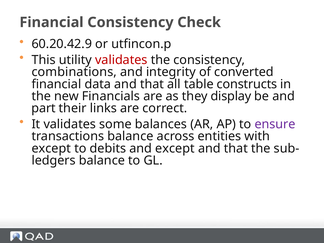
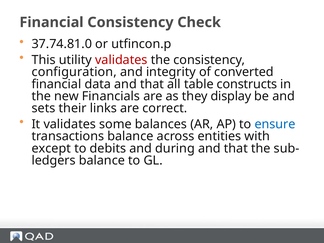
60.20.42.9: 60.20.42.9 -> 37.74.81.0 (62, 44)
combinations: combinations -> configuration (74, 72)
part: part -> sets (43, 108)
ensure colour: purple -> blue (275, 124)
and except: except -> during (175, 148)
